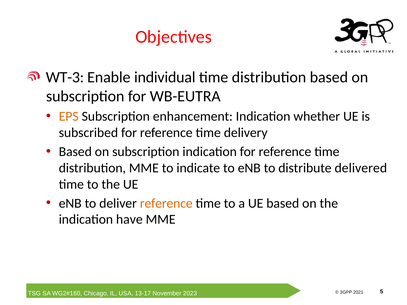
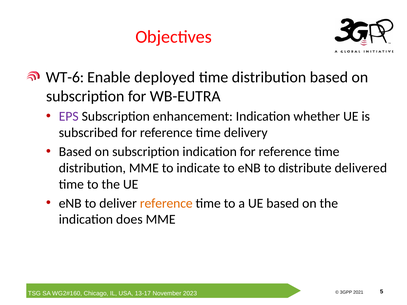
WT-3: WT-3 -> WT-6 (65, 77)
individual: individual -> deployed (165, 77)
EPS colour: orange -> purple (69, 117)
have: have -> does (129, 220)
